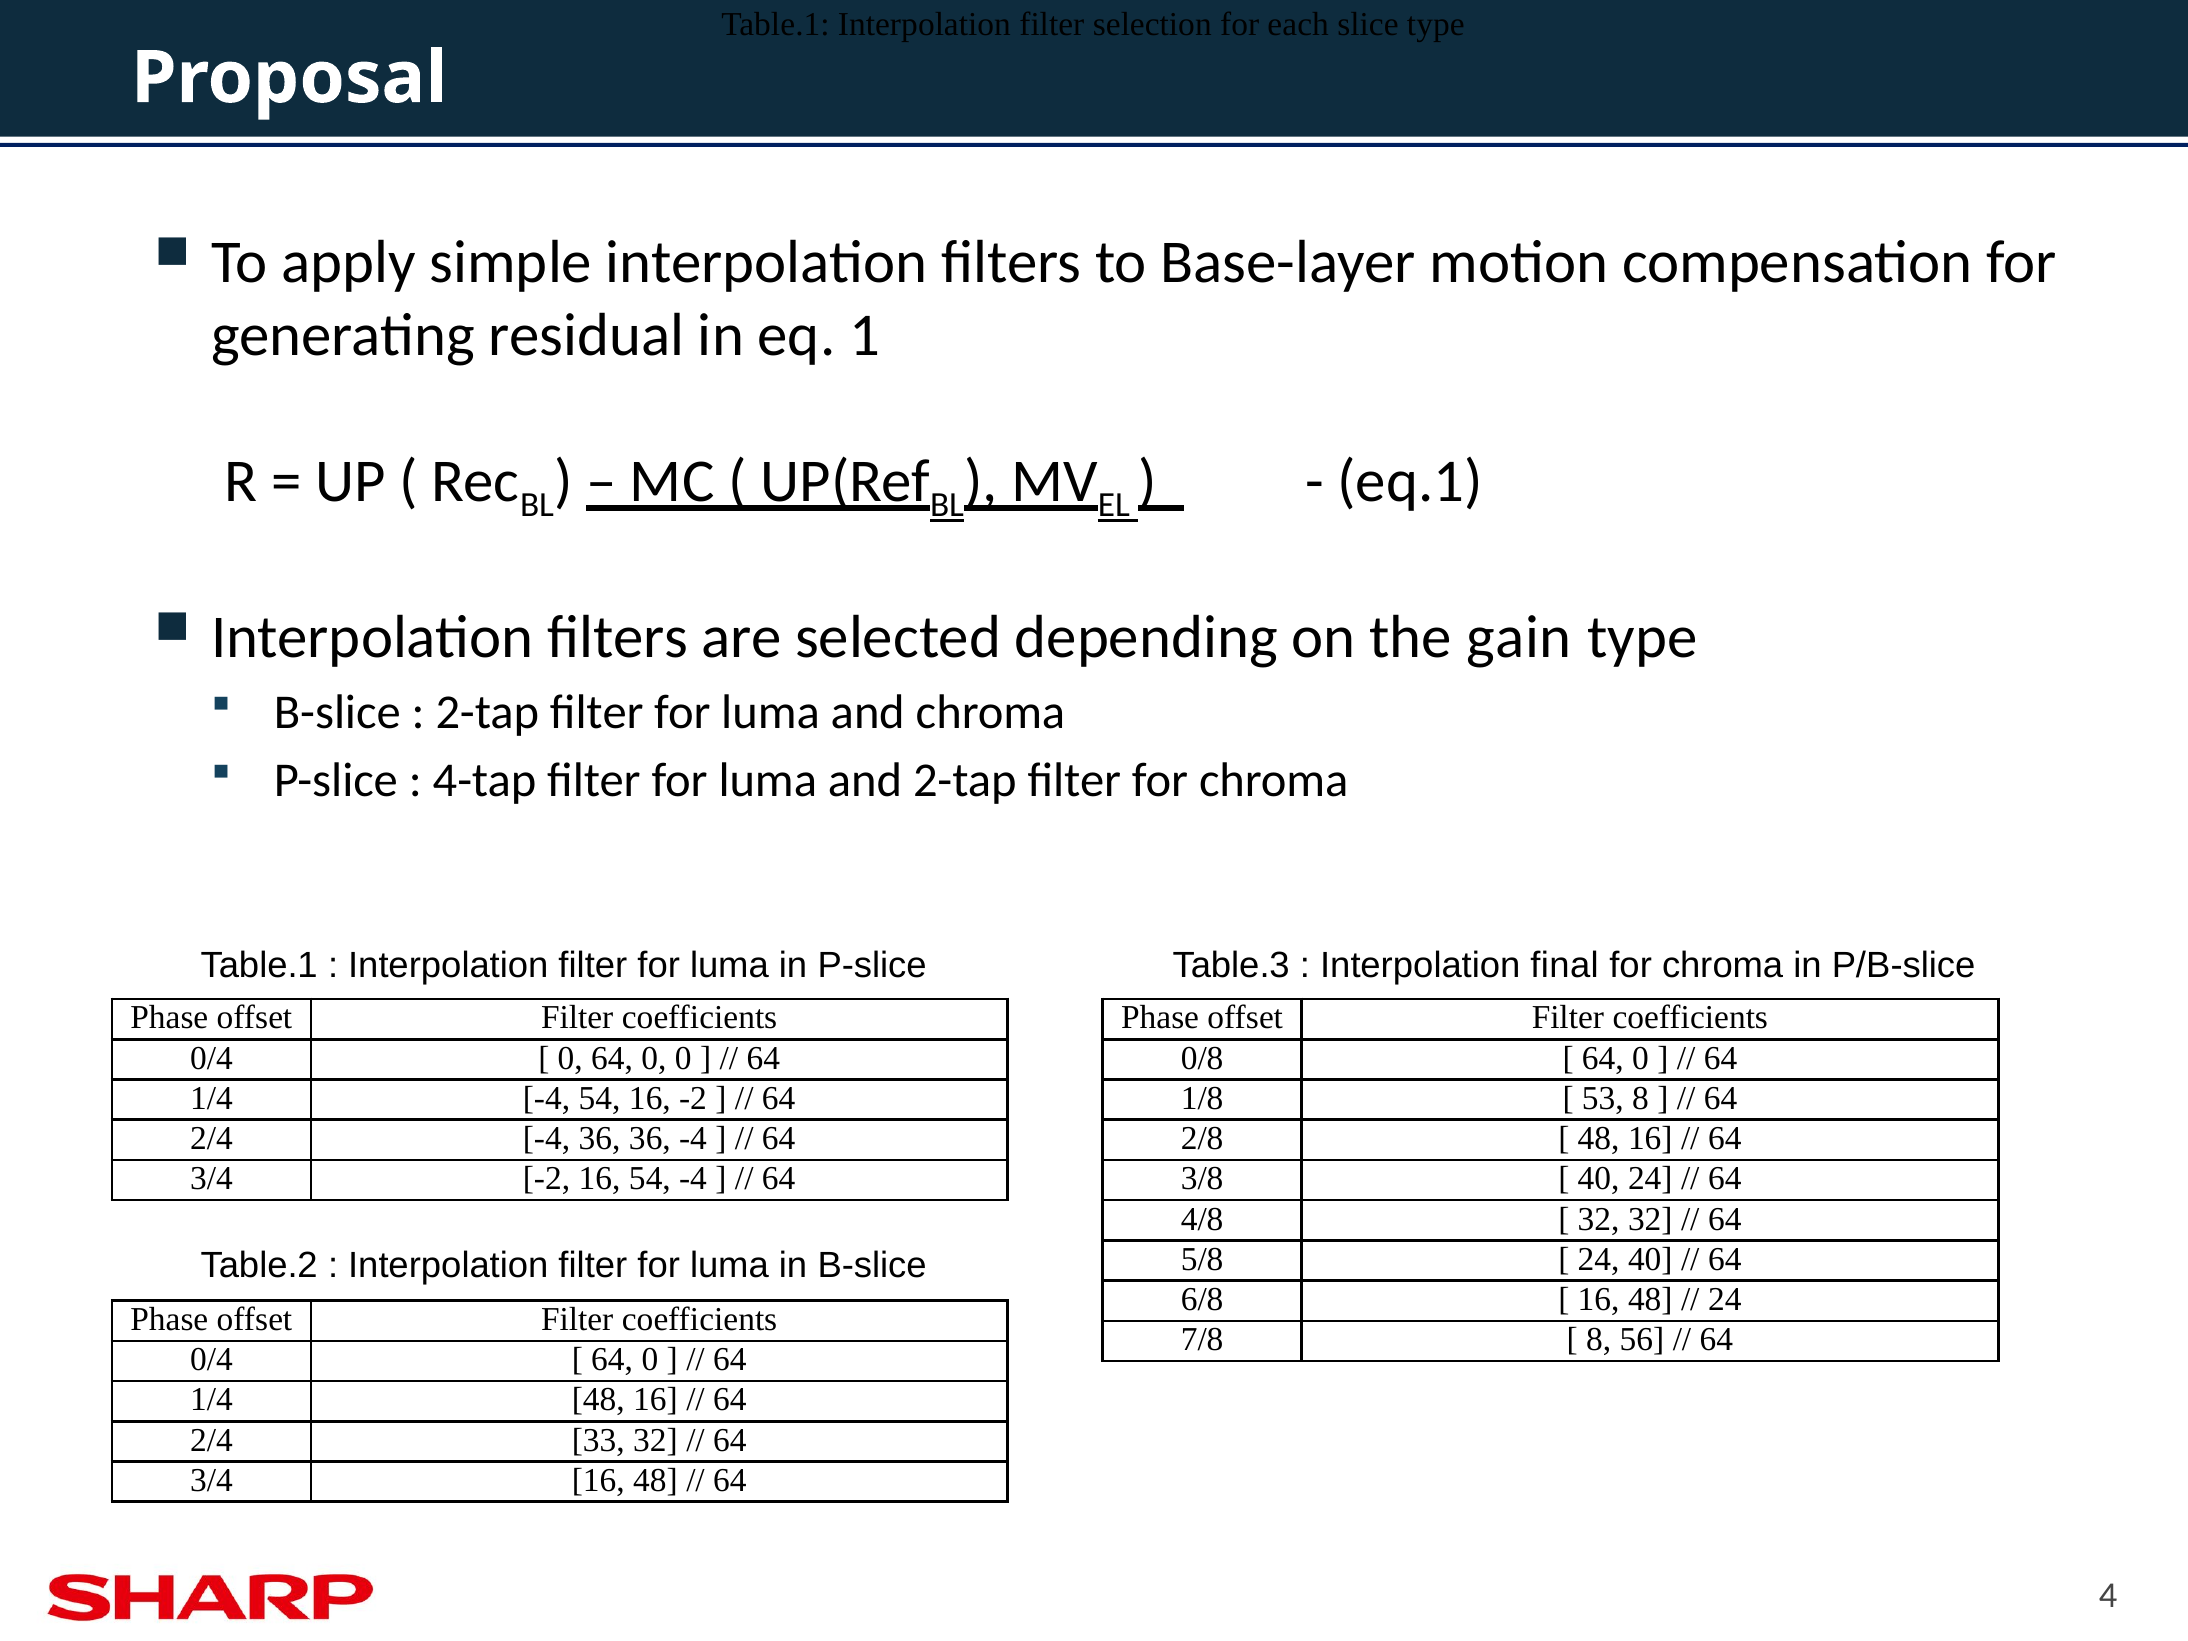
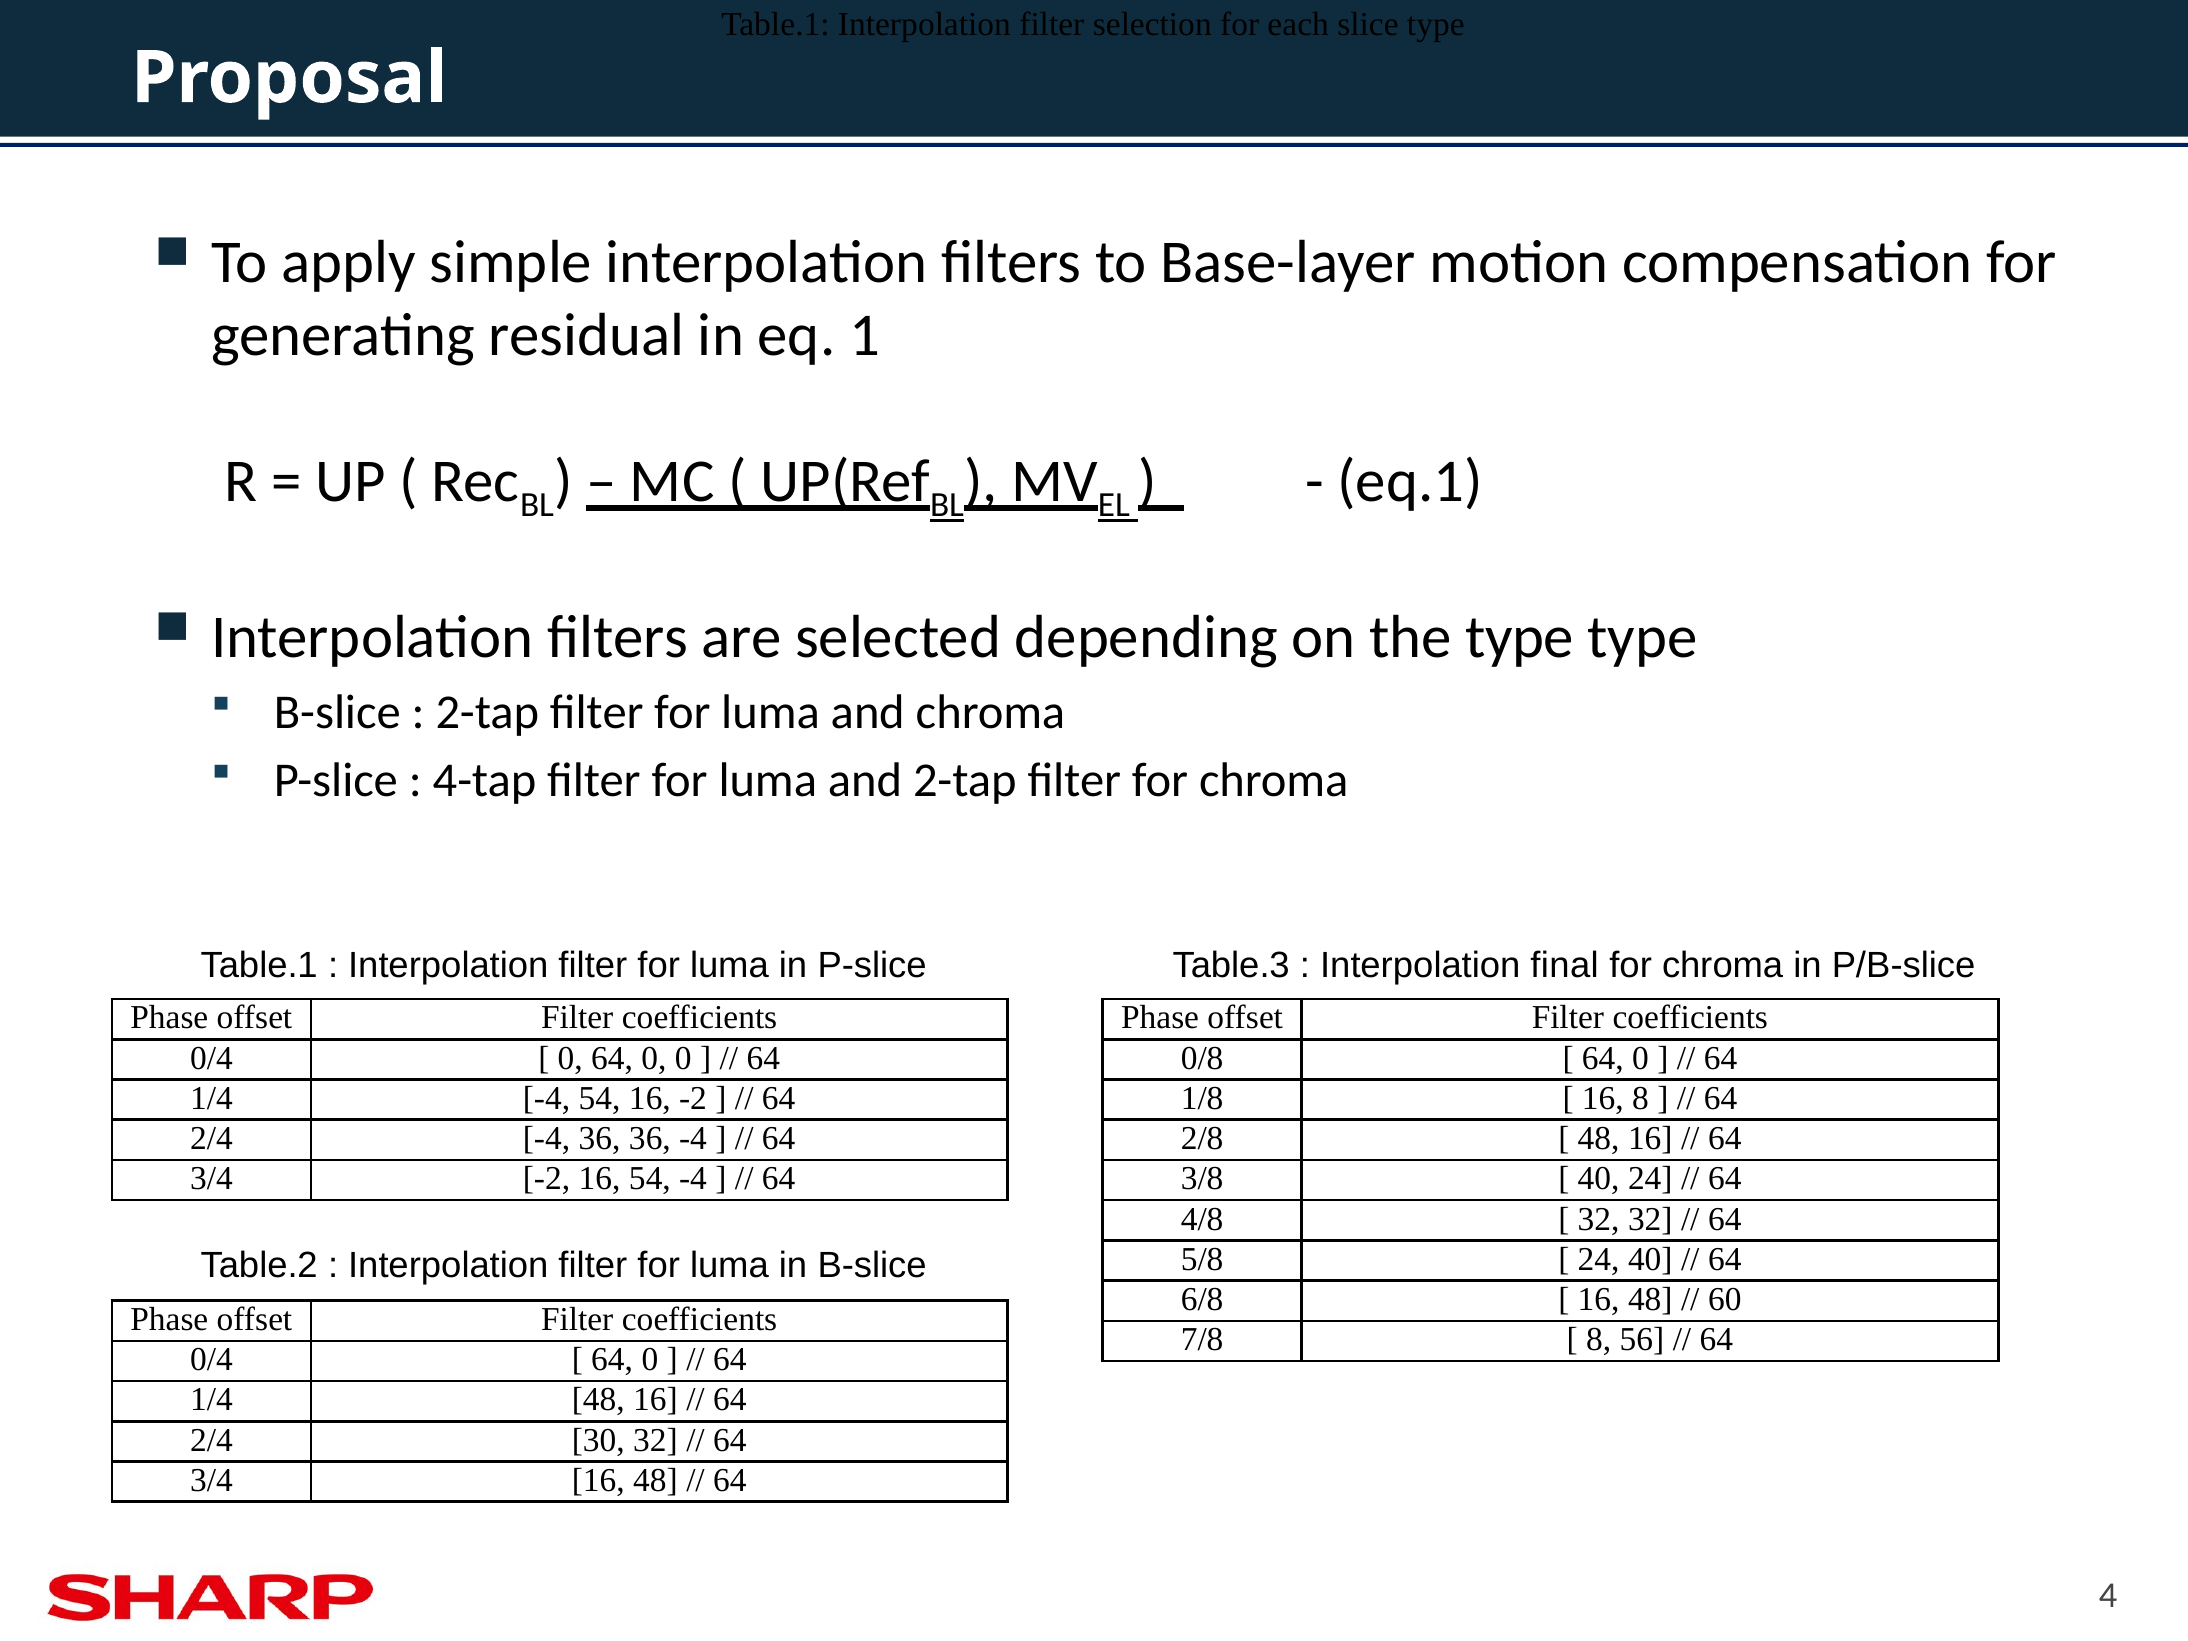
the gain: gain -> type (1520, 638)
53: 53 -> 16 (1603, 1098)
24: 24 -> 60 (1725, 1299)
33: 33 -> 30 (598, 1440)
